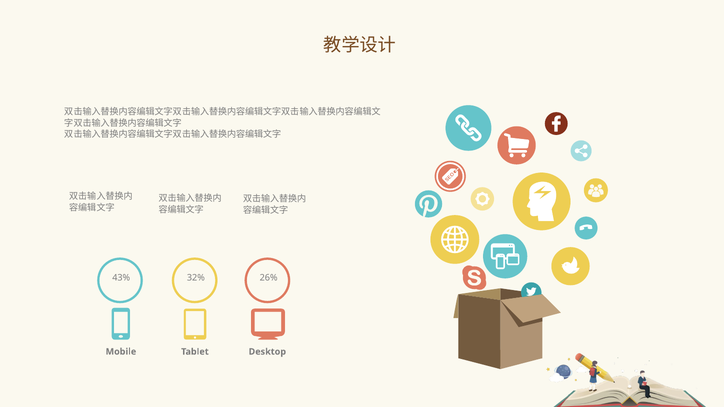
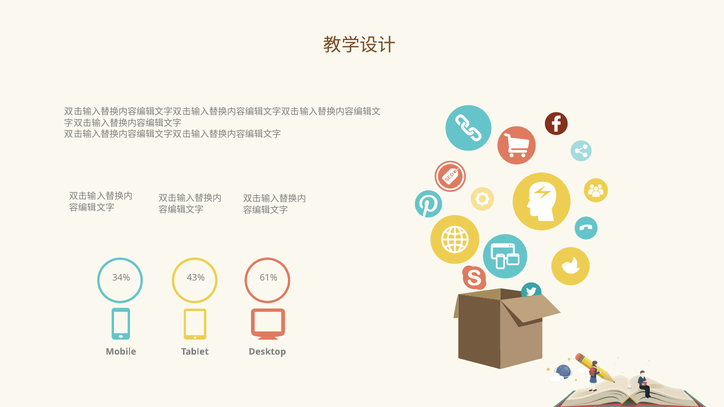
43%: 43% -> 34% (121, 278)
32%: 32% -> 43% (196, 278)
26%: 26% -> 61% (269, 278)
